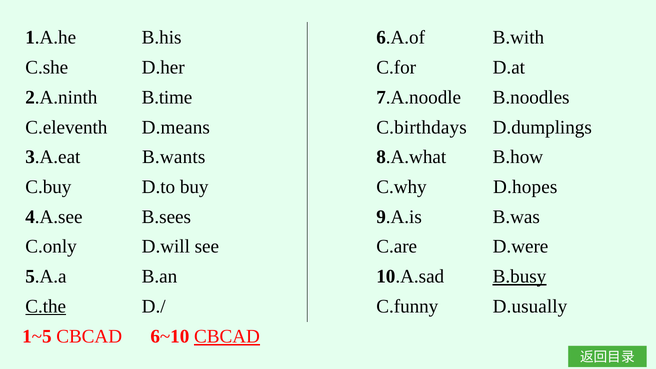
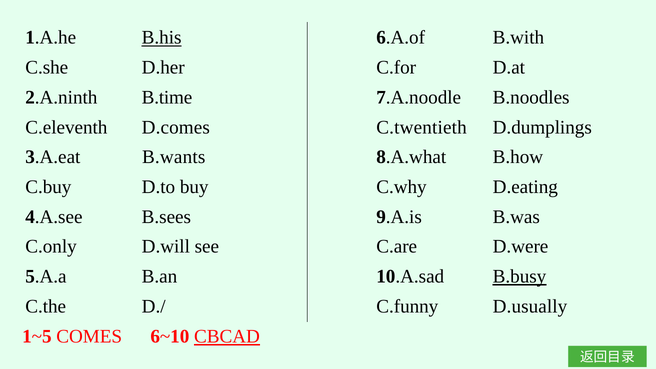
B.his underline: none -> present (162, 38)
D.means: D.means -> D.comes (176, 127)
C.birthdays: C.birthdays -> C.twentieth (422, 127)
D.hopes: D.hopes -> D.eating (525, 187)
C.the underline: present -> none (46, 306)
1~5 CBCAD: CBCAD -> COMES (89, 337)
